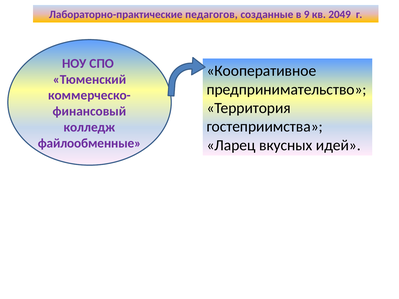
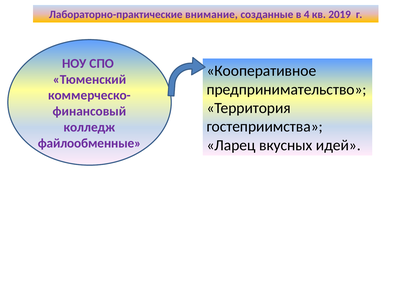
педагогов: педагогов -> внимание (211, 14)
9: 9 -> 4 (307, 14)
2049: 2049 -> 2019 (340, 14)
